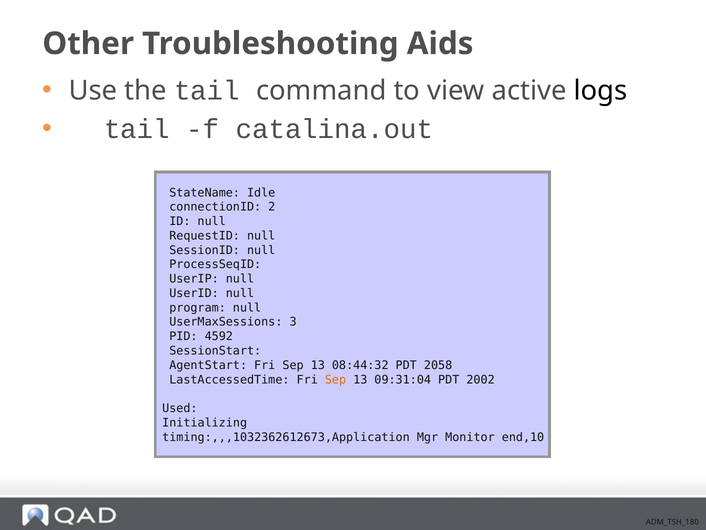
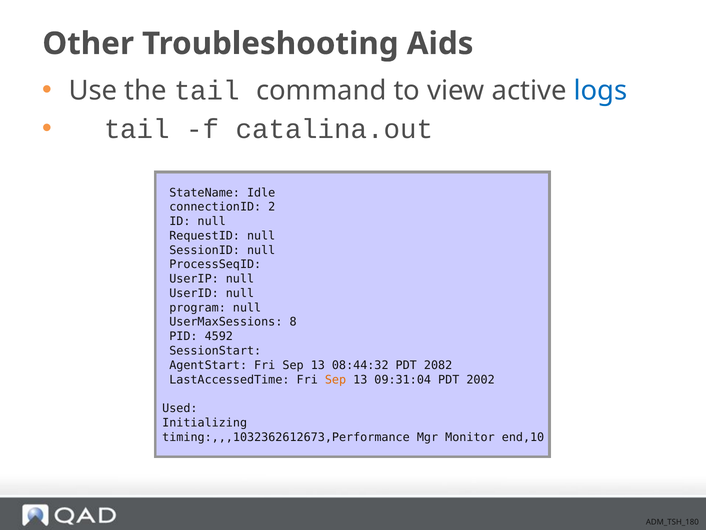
logs colour: black -> blue (601, 91)
3: 3 -> 8 (293, 322)
2058: 2058 -> 2082 (438, 365)
timing:,,,1032362612673,Application: timing:,,,1032362612673,Application -> timing:,,,1032362612673,Performance (286, 437)
